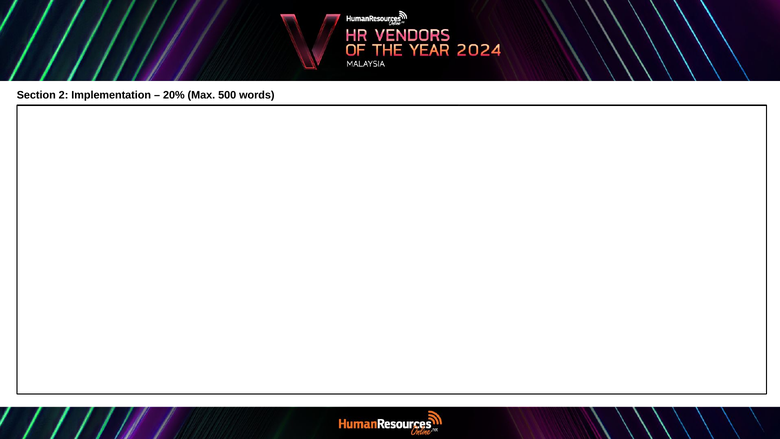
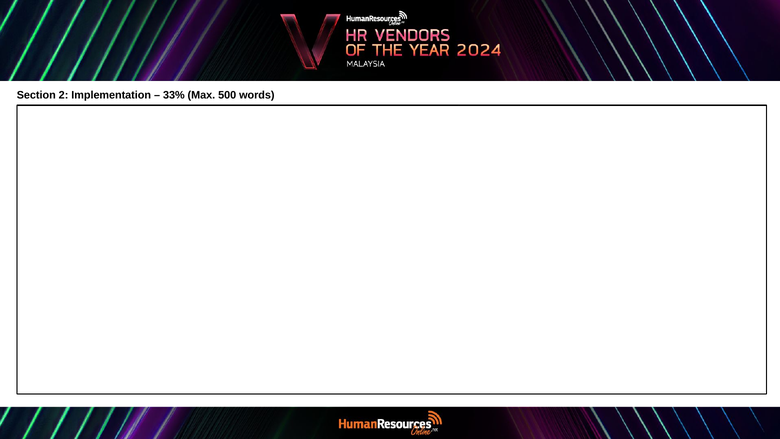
20%: 20% -> 33% (174, 95)
